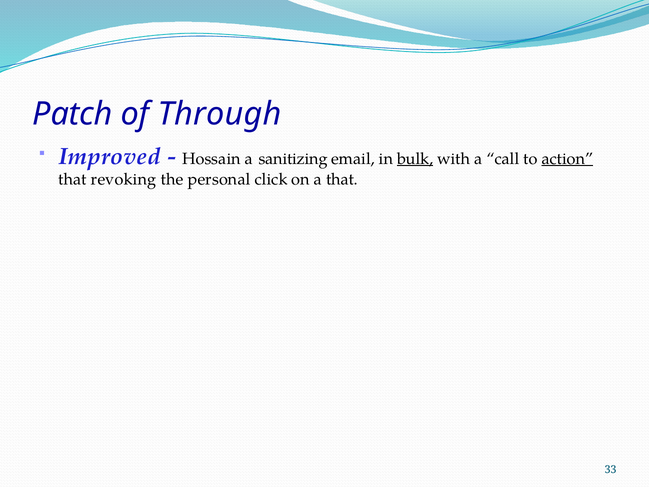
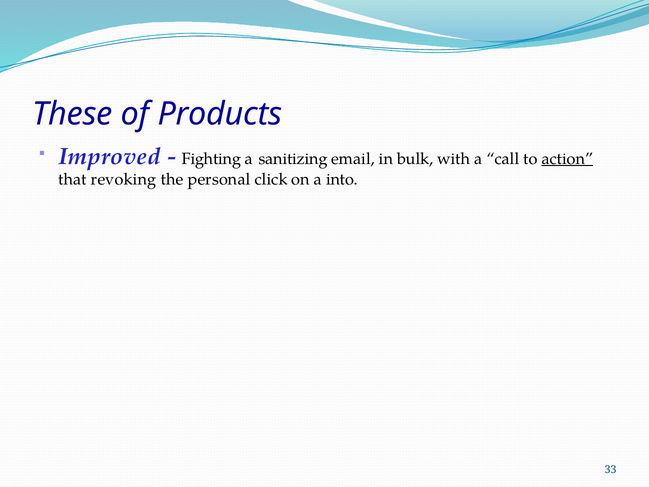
Patch: Patch -> These (72, 114)
Through: Through -> Products (220, 114)
Hossain: Hossain -> Fighting (211, 159)
bulk underline: present -> none (415, 159)
a that: that -> into (342, 180)
